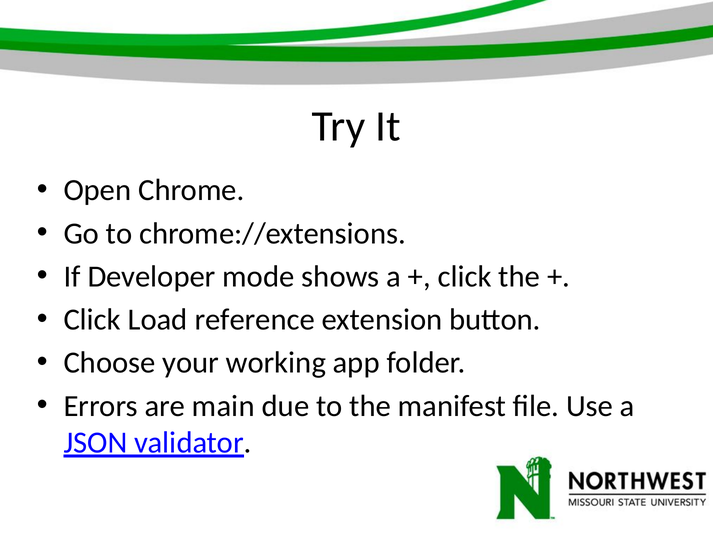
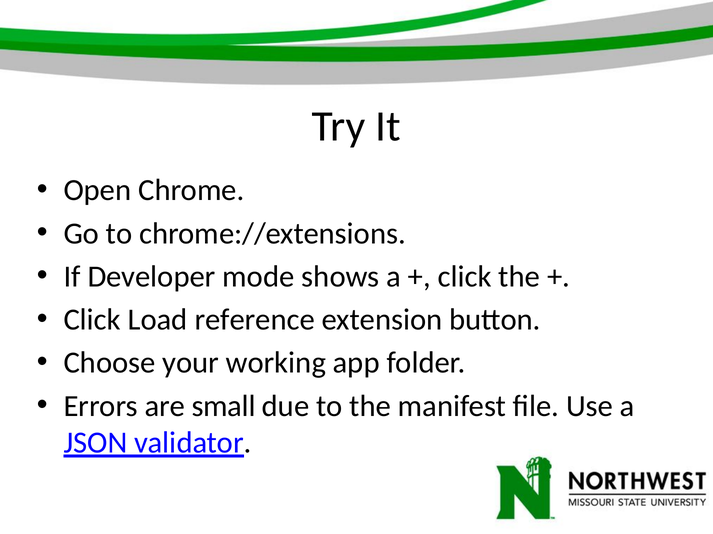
main: main -> small (224, 407)
